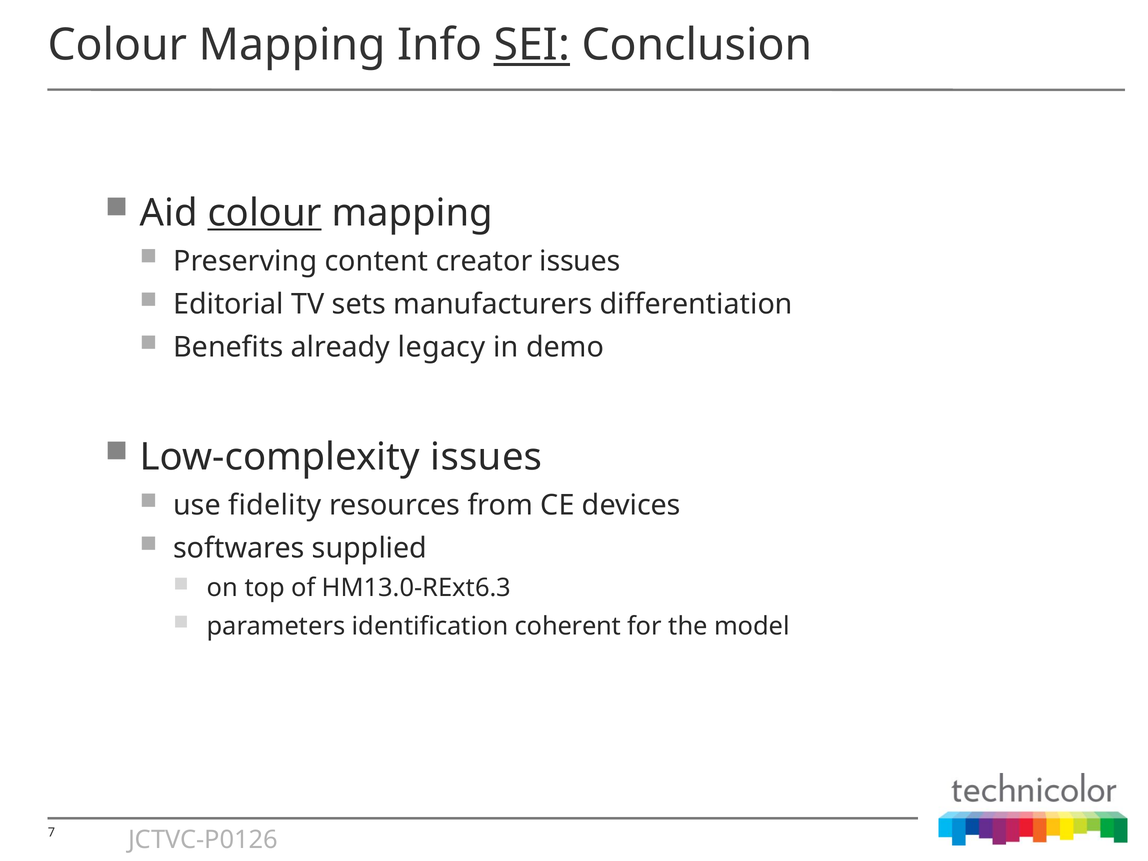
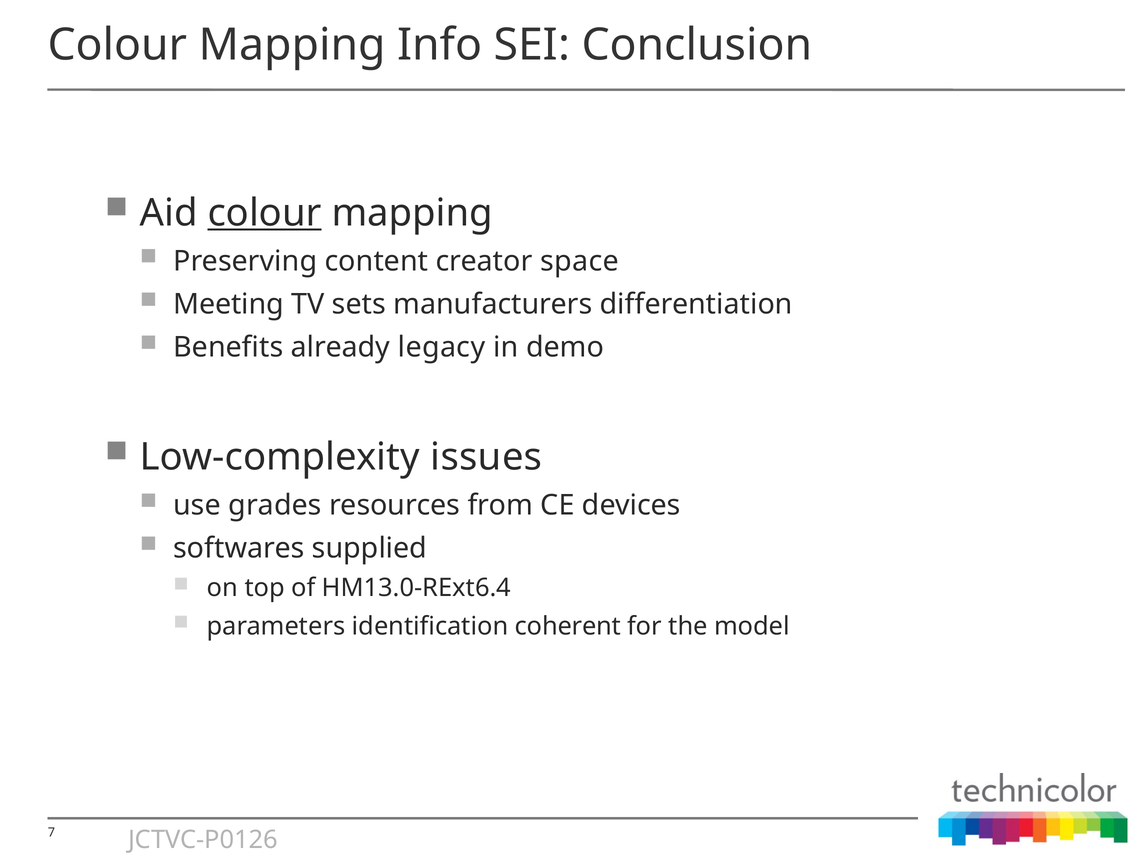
SEI underline: present -> none (532, 45)
creator issues: issues -> space (580, 261)
Editorial: Editorial -> Meeting (229, 304)
fidelity: fidelity -> grades (275, 505)
HM13.0-RExt6.3: HM13.0-RExt6.3 -> HM13.0-RExt6.4 (416, 588)
